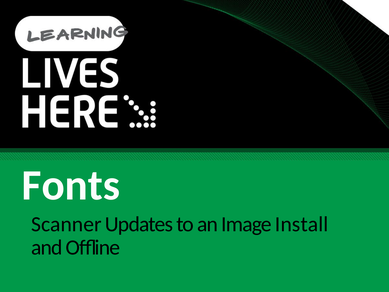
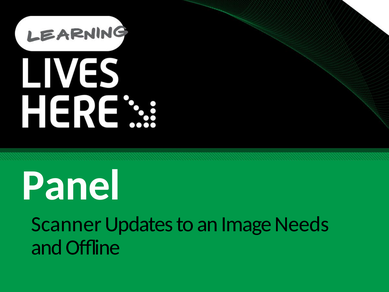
Fonts: Fonts -> Panel (71, 185)
Install: Install -> Needs (302, 224)
